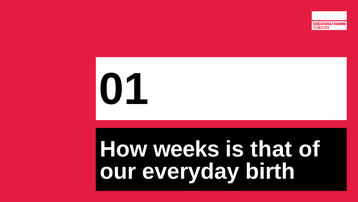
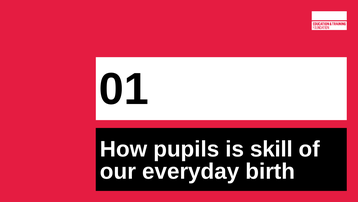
weeks: weeks -> pupils (186, 149)
that: that -> skill (272, 149)
